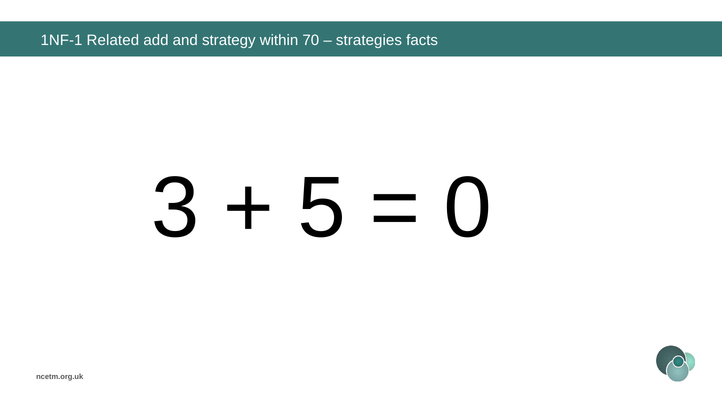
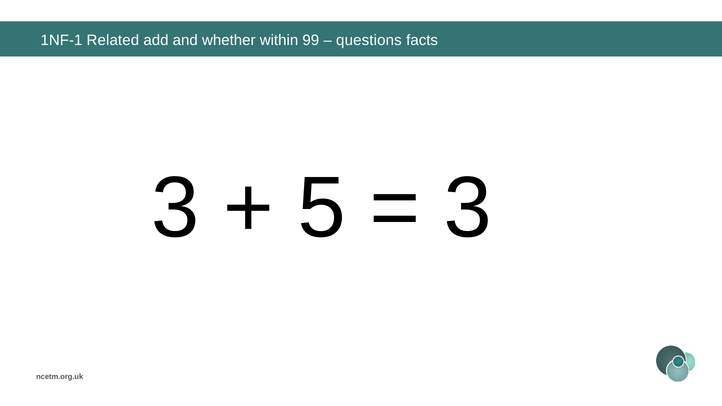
strategy: strategy -> whether (229, 40)
70: 70 -> 99 (311, 40)
strategies: strategies -> questions (369, 40)
0: 0 -> 3 (468, 208)
